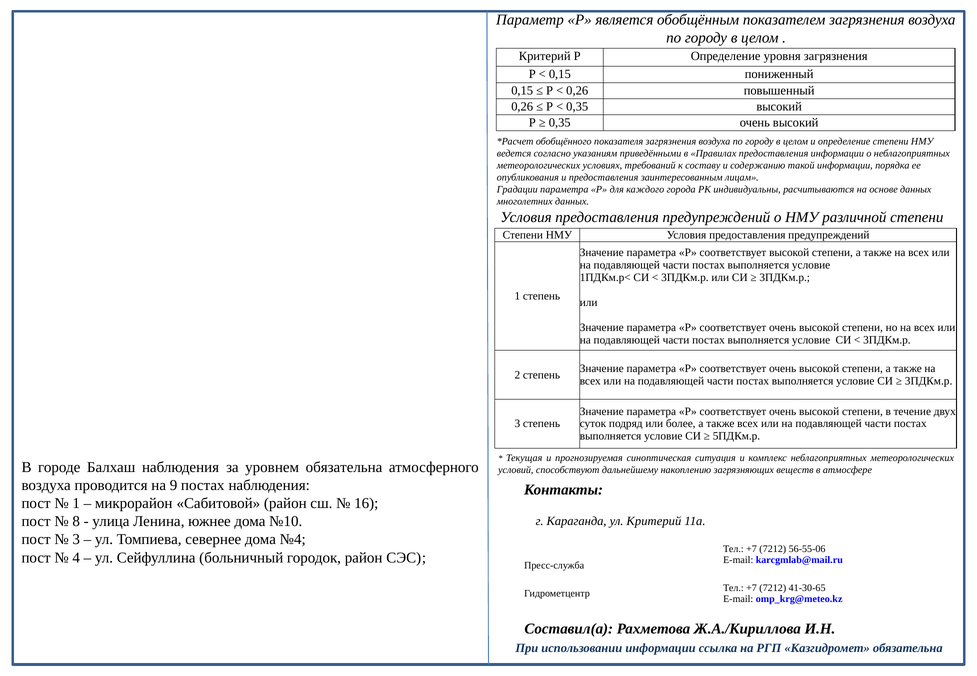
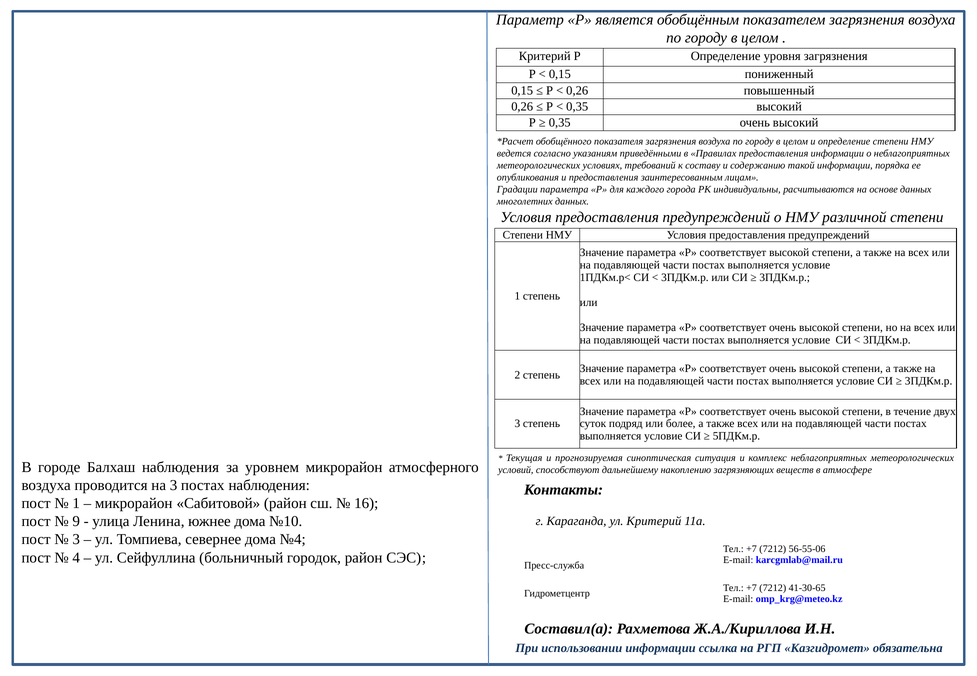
уровнем обязательна: обязательна -> микрорайон (344, 468)
на 9: 9 -> 3 (174, 486)
8: 8 -> 9 (76, 522)
